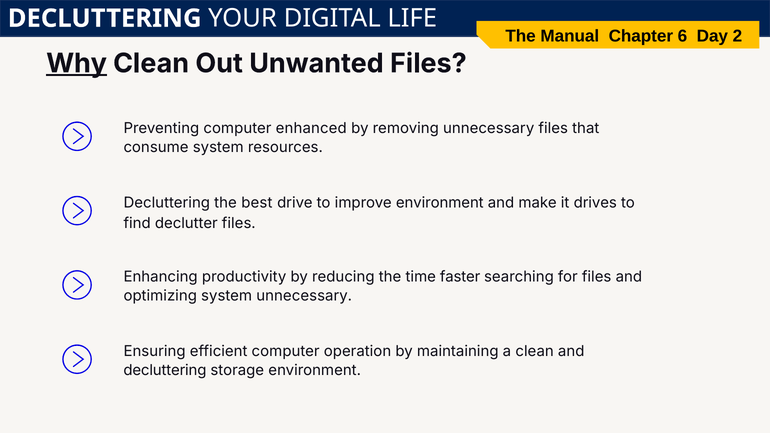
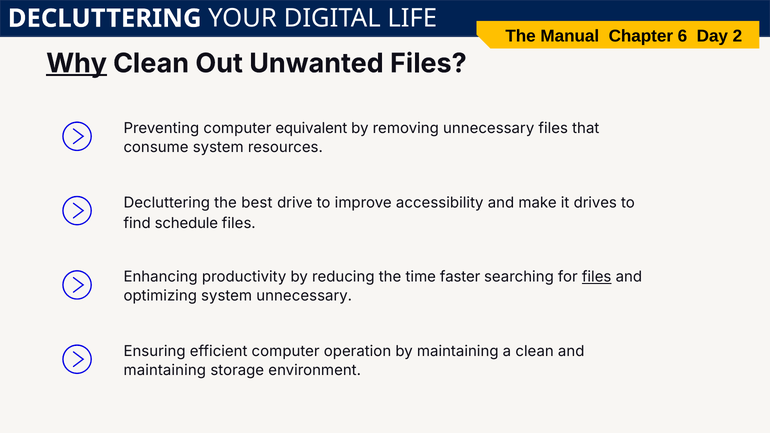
enhanced: enhanced -> equivalent (311, 128)
improve environment: environment -> accessibility (440, 203)
declutter: declutter -> schedule (186, 223)
files underline: none -> present (597, 277)
decluttering: decluttering -> maintaining (165, 370)
